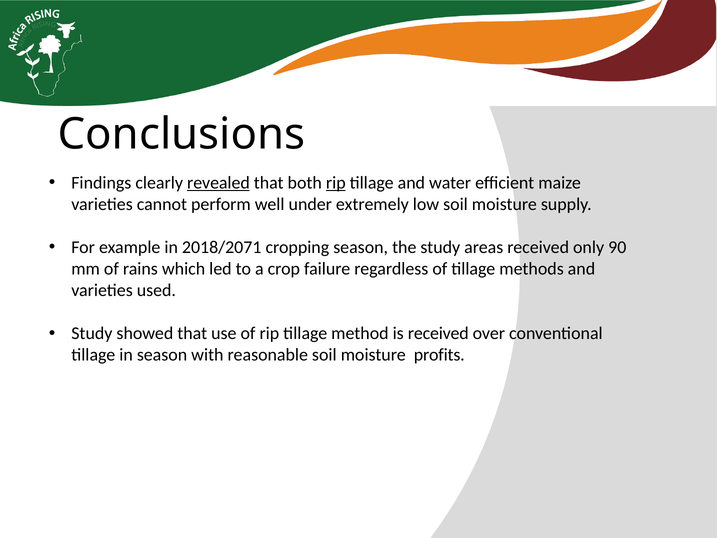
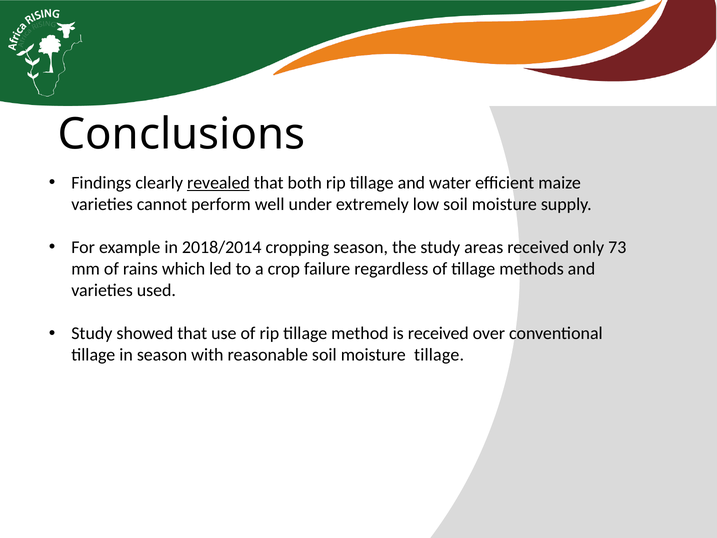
rip underline: present -> none (336, 183)
2018/2071: 2018/2071 -> 2018/2014 (222, 247)
90: 90 -> 73 (617, 247)
moisture profits: profits -> tillage (439, 355)
